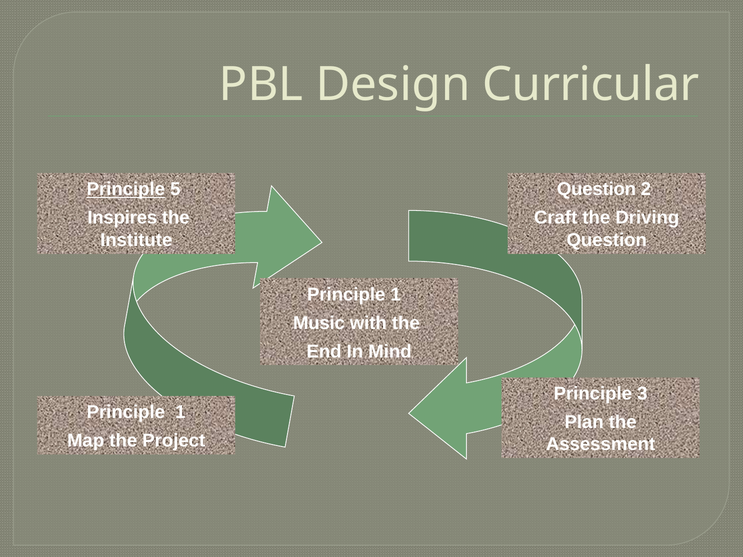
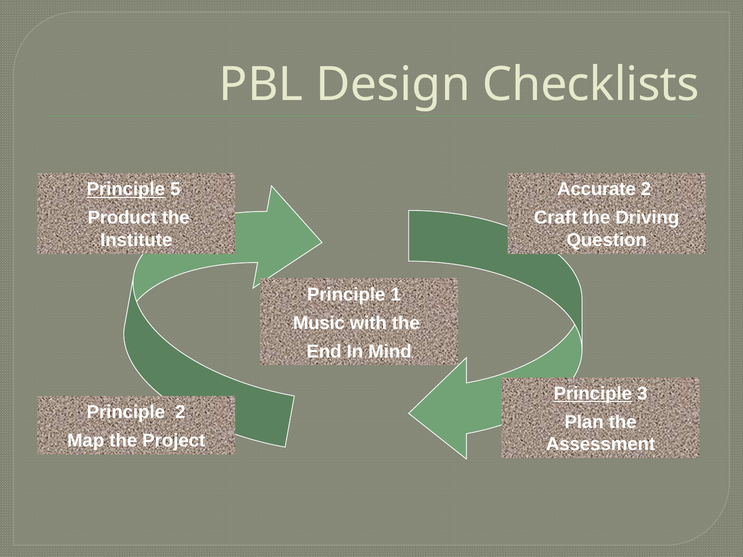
Curricular: Curricular -> Checklists (591, 85)
Question: Question -> Accurate (596, 189)
Inspires: Inspires -> Product (122, 218)
Principle underline: none -> present (593, 394)
1: 1 -> 2 (180, 412)
